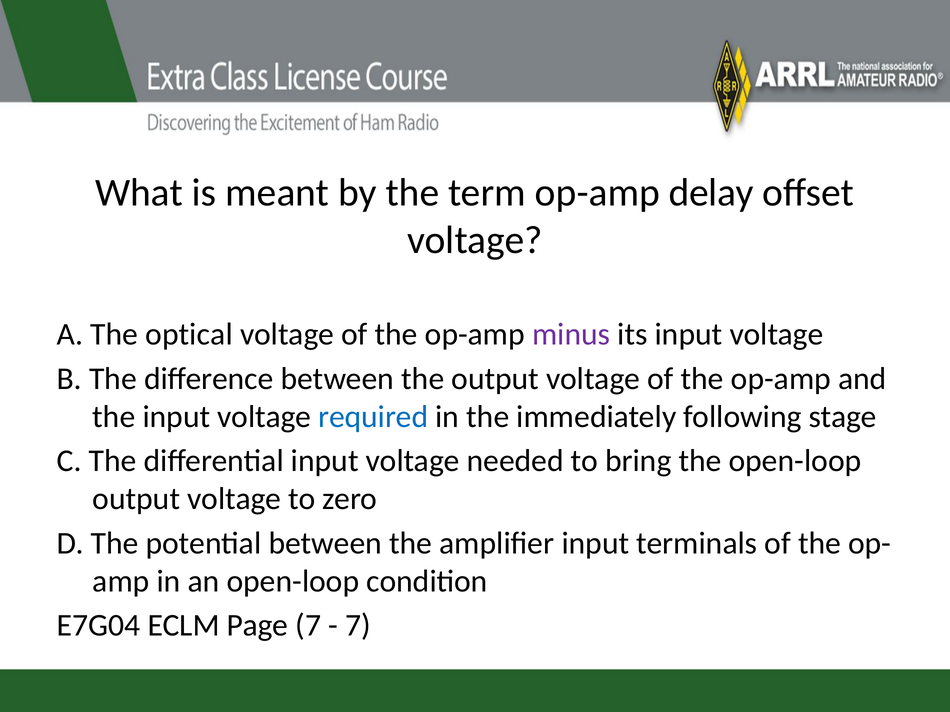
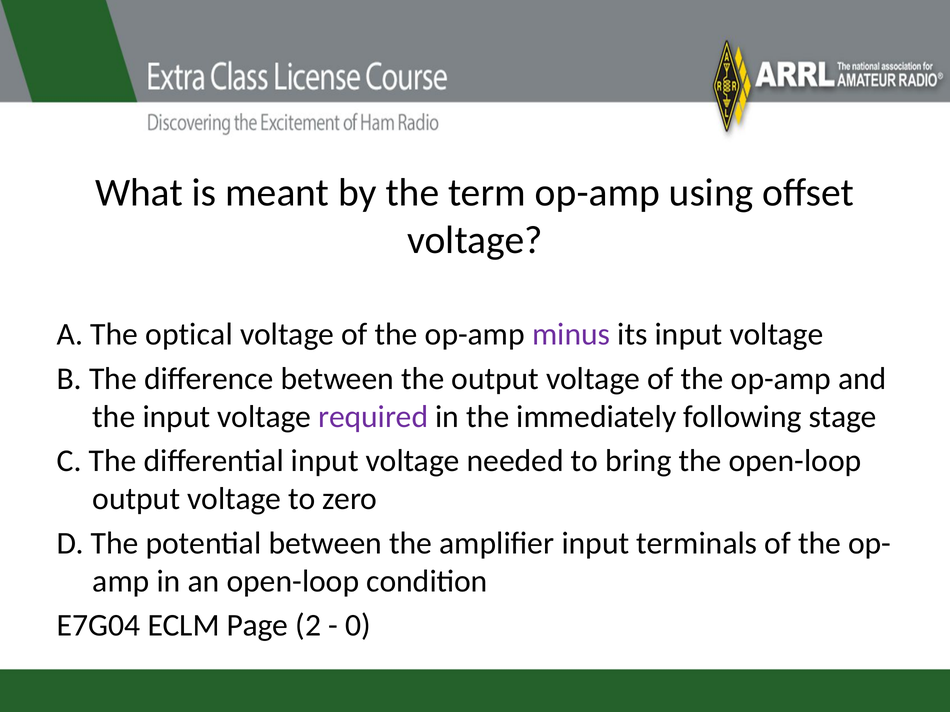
delay: delay -> using (711, 193)
required colour: blue -> purple (373, 417)
Page 7: 7 -> 2 (308, 626)
7: 7 -> 0 (358, 626)
